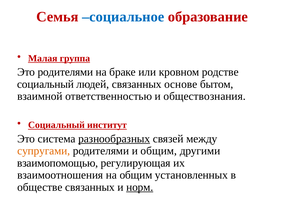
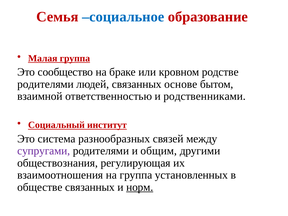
Это родителями: родителями -> сообщество (65, 72)
социальный: социальный -> родителями (45, 84)
обществознания: обществознания -> родственниками (205, 96)
разнообразных underline: present -> none (114, 139)
супругами colour: orange -> purple (44, 151)
взаимопомощью: взаимопомощью -> обществознания (58, 163)
на общим: общим -> группа (136, 175)
